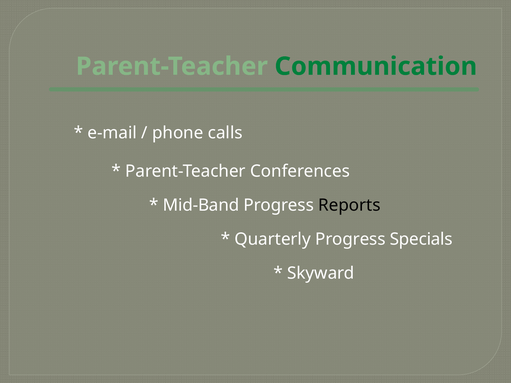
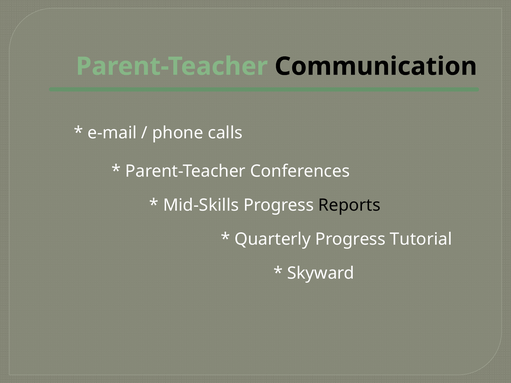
Communication colour: green -> black (376, 66)
Mid-Band: Mid-Band -> Mid-Skills (201, 205)
Specials: Specials -> Tutorial (421, 239)
